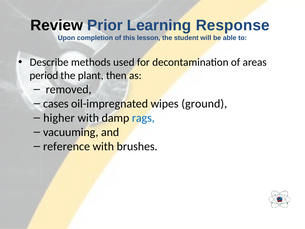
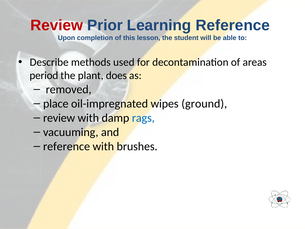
Review colour: black -> red (57, 25)
Learning Response: Response -> Reference (233, 25)
then: then -> does (116, 75)
cases: cases -> place (56, 104)
higher: higher -> review (59, 118)
